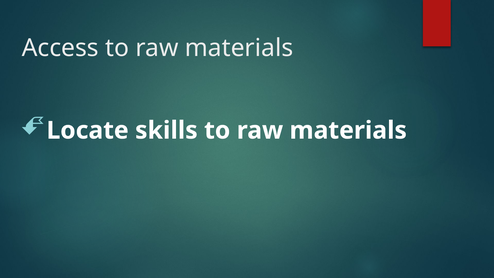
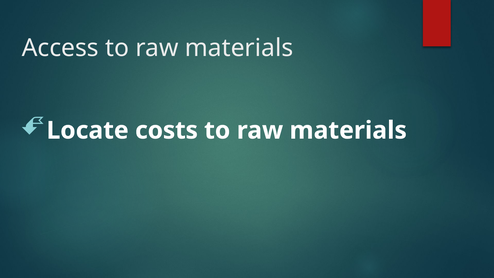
skills: skills -> costs (167, 130)
